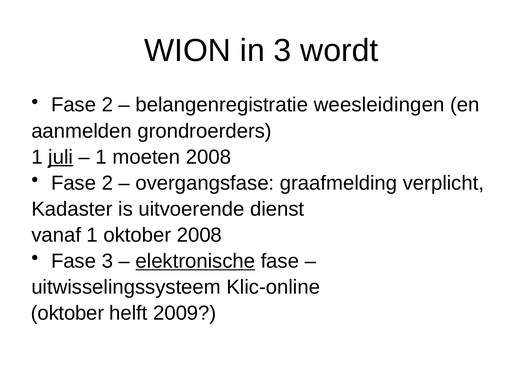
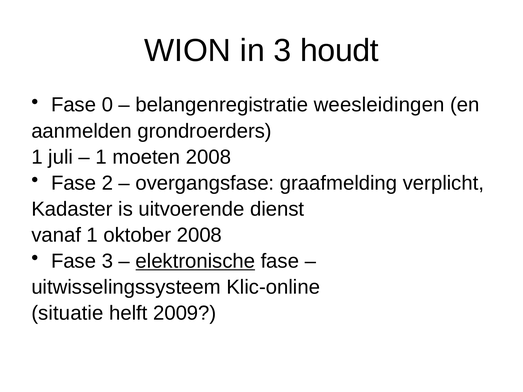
wordt: wordt -> houdt (340, 51)
2: 2 -> 0 (107, 105)
juli underline: present -> none (61, 157)
oktober: oktober -> situatie (67, 313)
